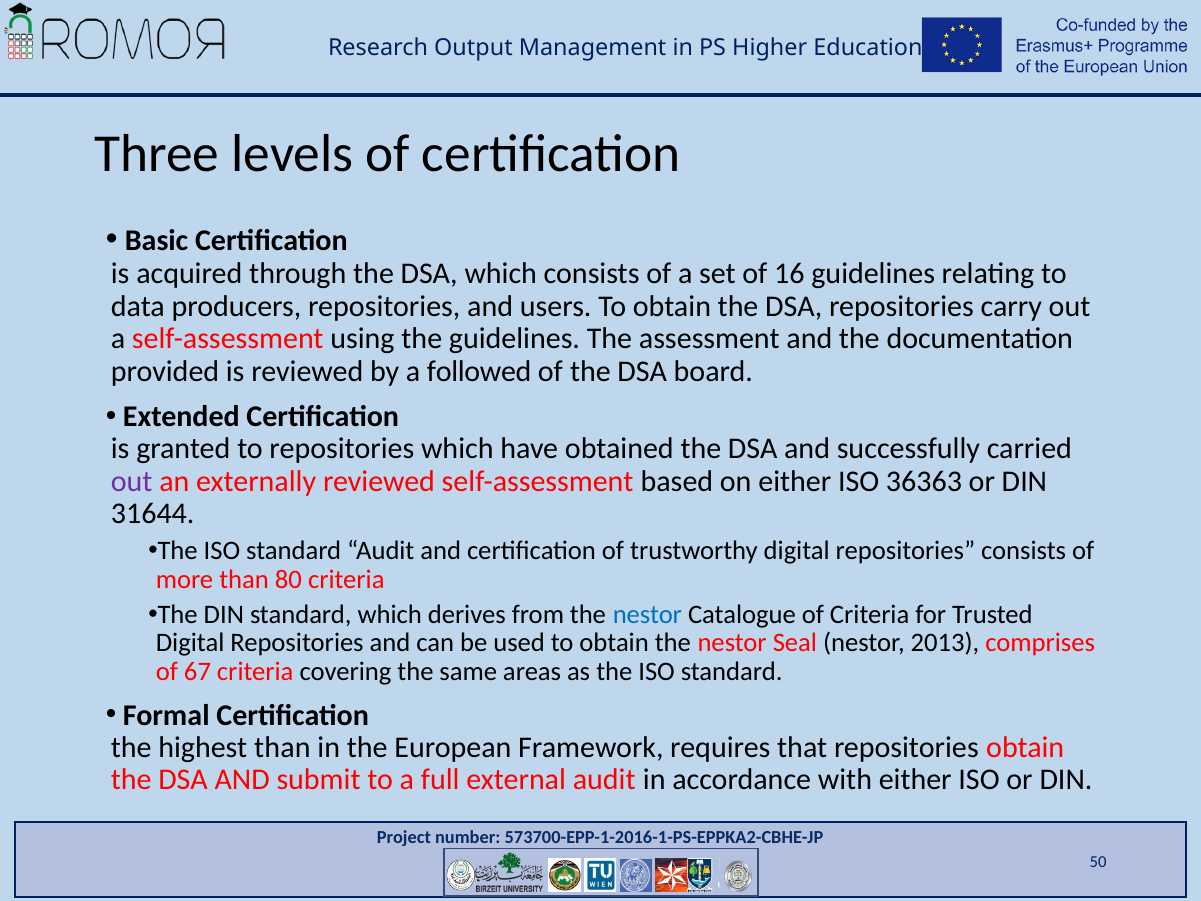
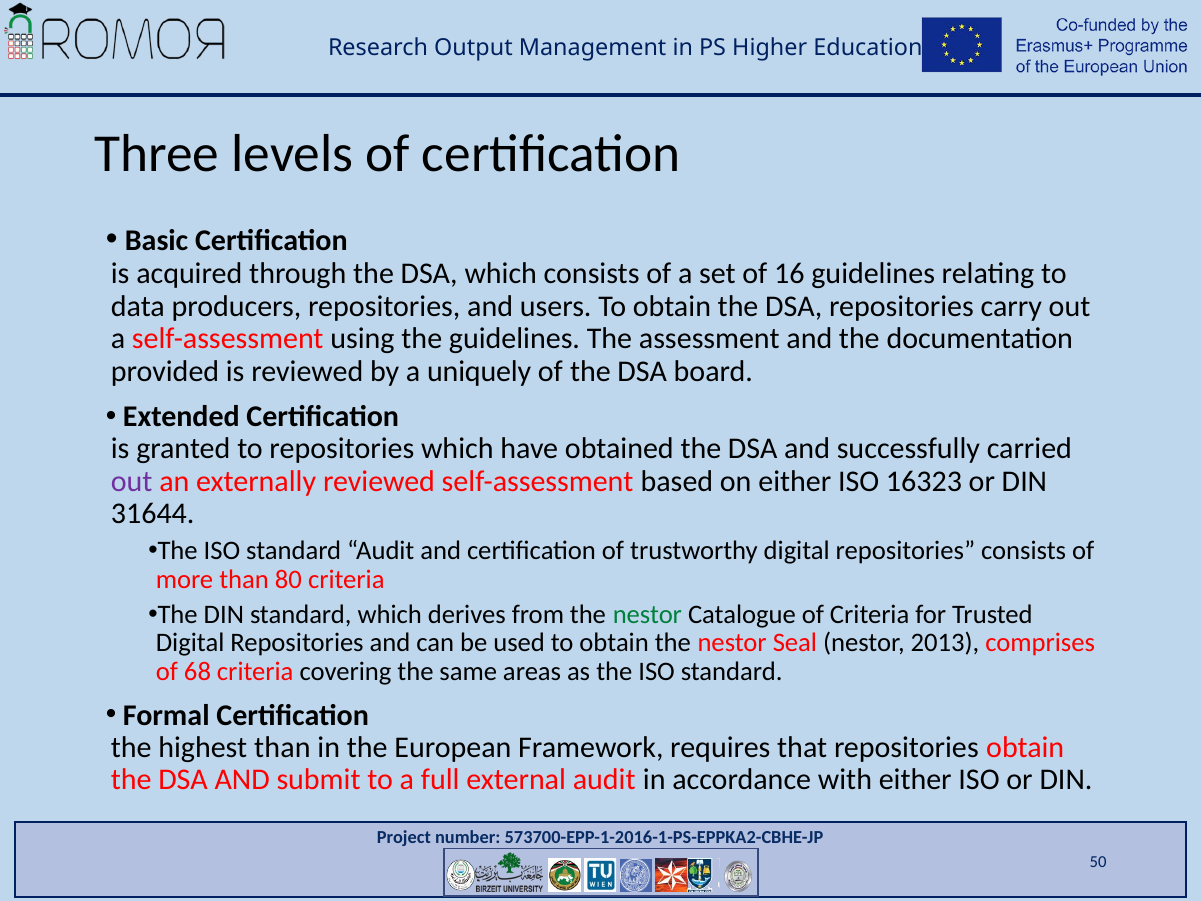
followed: followed -> uniquely (479, 371)
36363: 36363 -> 16323 (924, 481)
nestor colour: blue -> green (647, 614)
67: 67 -> 68 (198, 672)
